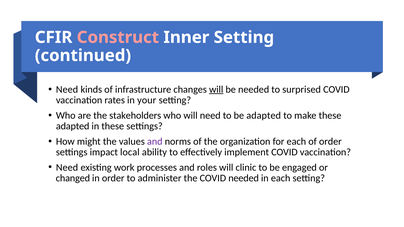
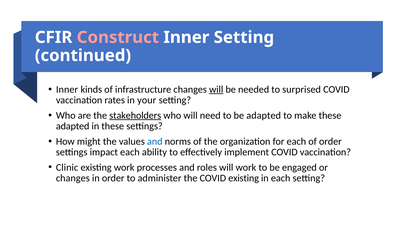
Need: Need -> Inner (67, 90)
stakeholders underline: none -> present (135, 116)
and colour: purple -> blue (155, 142)
impact local: local -> each (130, 152)
Need: Need -> Clinic (67, 168)
will clinic: clinic -> work (246, 168)
changed: changed -> changes (73, 178)
COVID needed: needed -> existing (244, 178)
